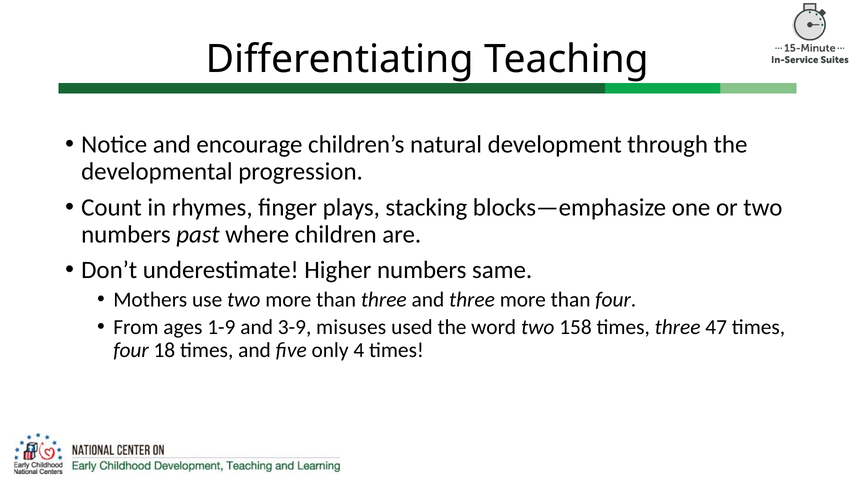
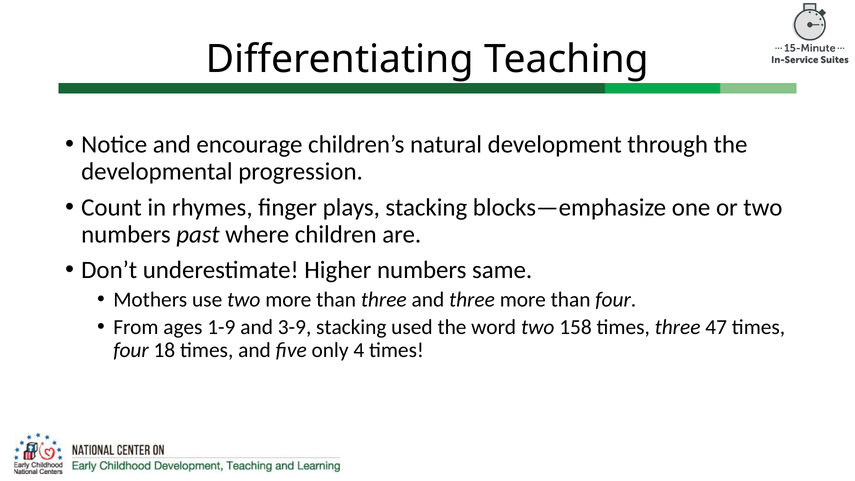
3-9 misuses: misuses -> stacking (351, 327)
